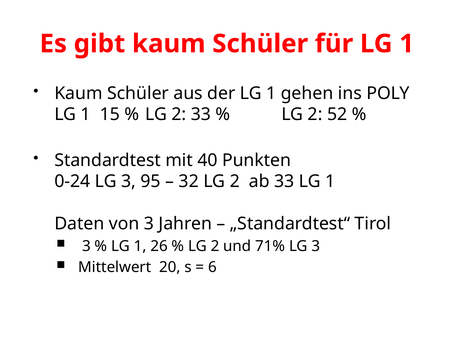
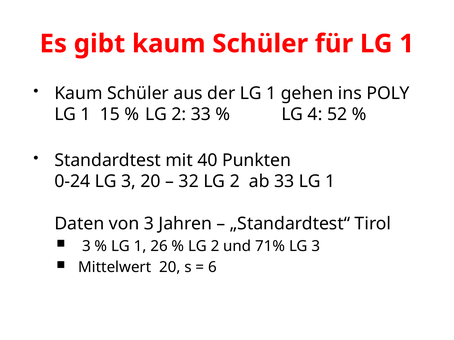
2: 2 -> 4 (315, 115)
3 95: 95 -> 20 (151, 182)
